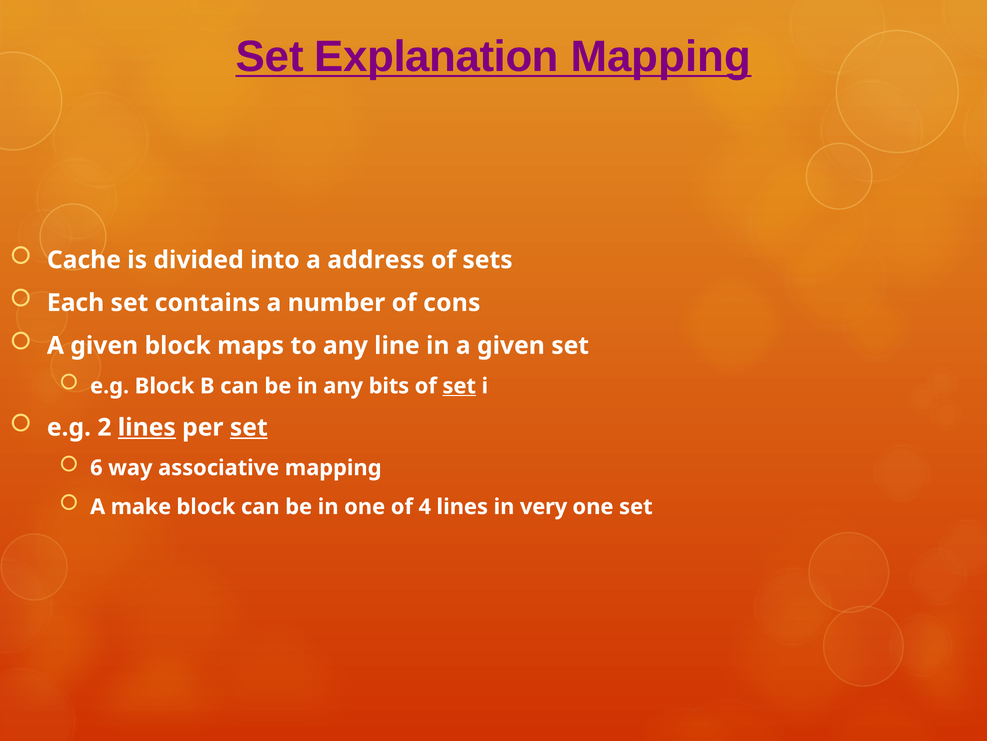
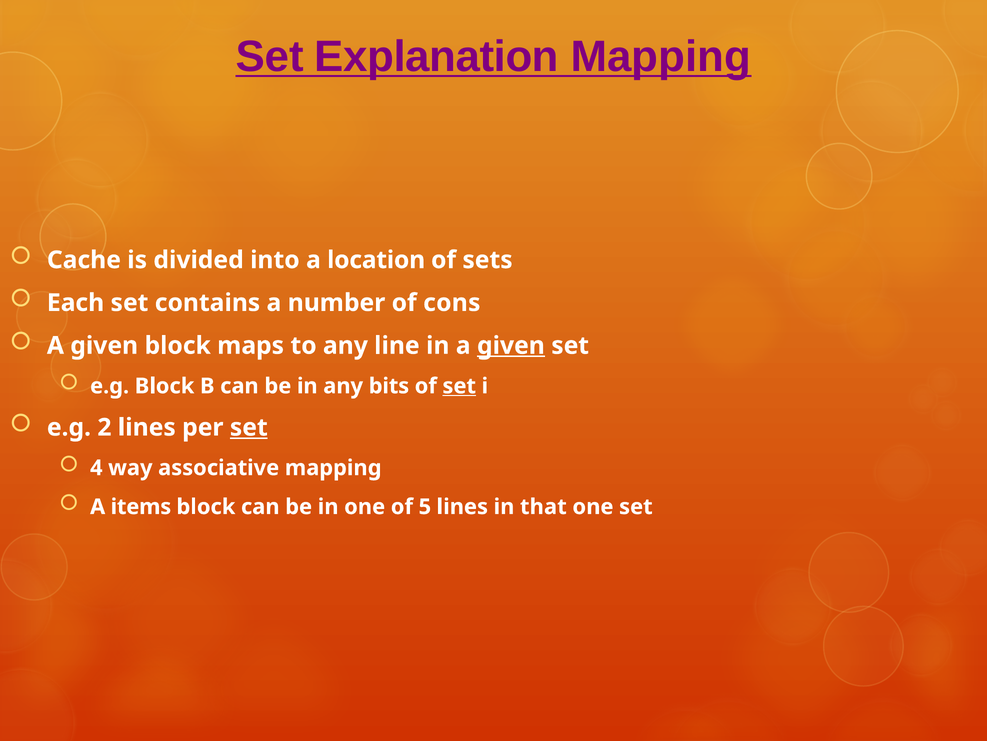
address: address -> location (376, 260)
given underline: none -> present (511, 345)
lines underline: present -> none (147, 427)
6: 6 -> 4 (96, 467)
make: make -> items (141, 506)
4: 4 -> 5 (425, 506)
very: very -> that (543, 506)
